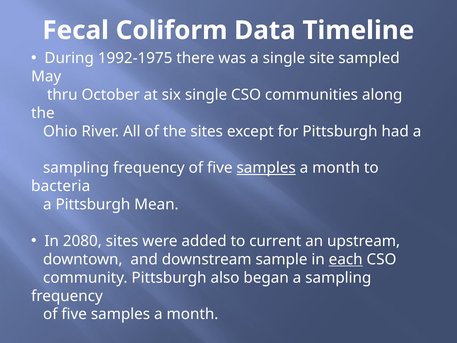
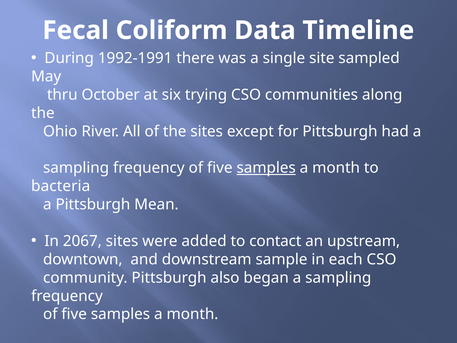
1992-1975: 1992-1975 -> 1992-1991 (135, 58)
six single: single -> trying (206, 95)
2080: 2080 -> 2067 (82, 241)
current: current -> contact (275, 241)
each underline: present -> none (346, 259)
